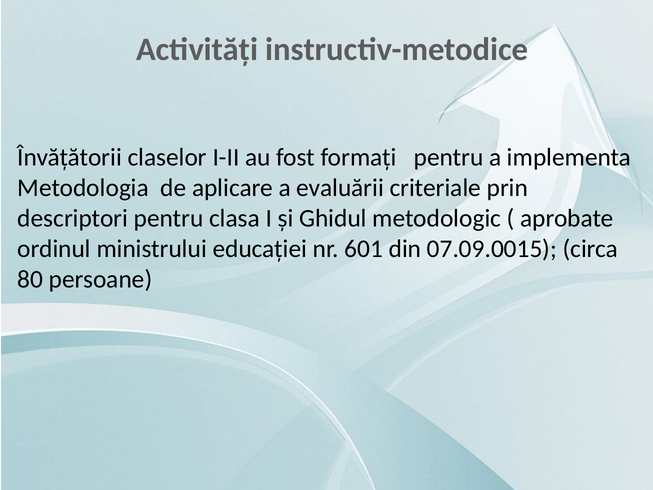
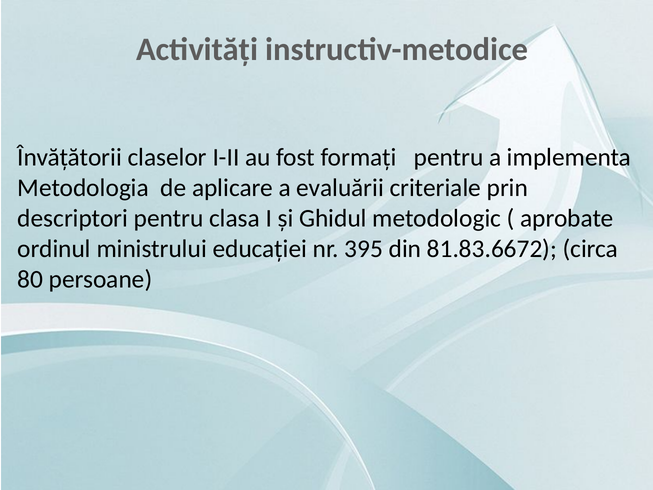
601: 601 -> 395 (364, 249)
07.09.0015: 07.09.0015 -> 81.83.6672 (492, 249)
